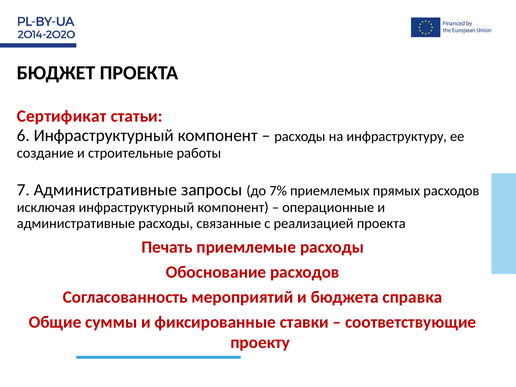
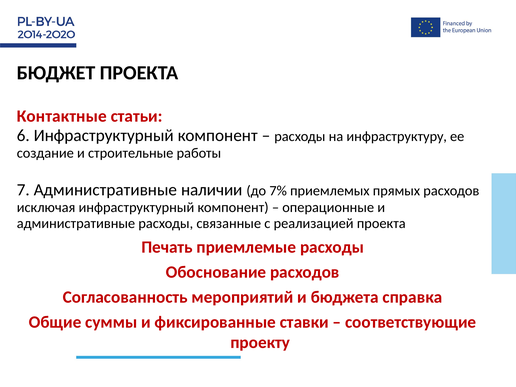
Сертификат: Сертификат -> Контактные (62, 116)
запросы: запросы -> наличии (212, 190)
